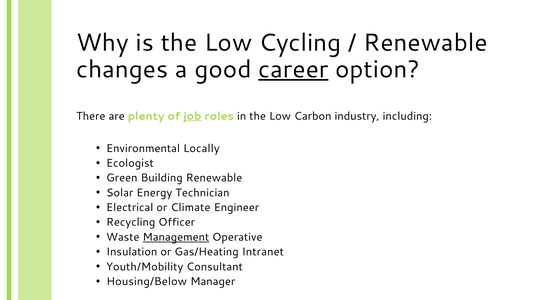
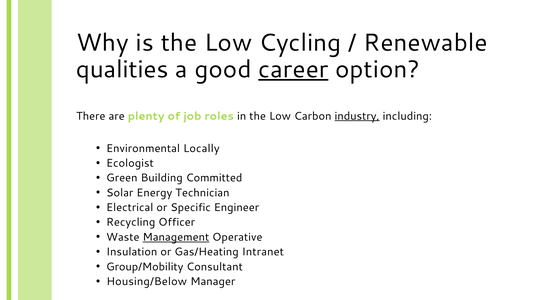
changes: changes -> qualities (122, 69)
job underline: present -> none (192, 116)
industry underline: none -> present (357, 116)
Building Renewable: Renewable -> Committed (214, 178)
Climate: Climate -> Specific (191, 208)
Youth/Mobility: Youth/Mobility -> Group/Mobility (145, 267)
